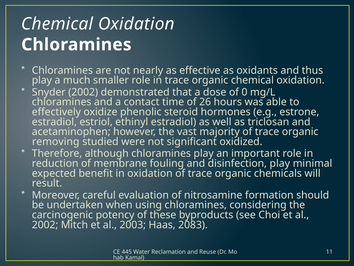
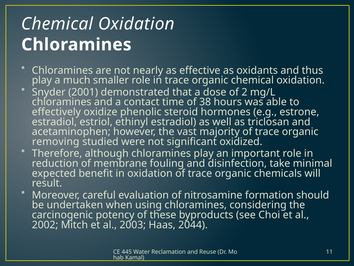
Snyder 2002: 2002 -> 2001 (83, 92)
0: 0 -> 2 (244, 92)
26: 26 -> 38 (205, 102)
disinfection play: play -> take (280, 163)
2083: 2083 -> 2044 (193, 225)
